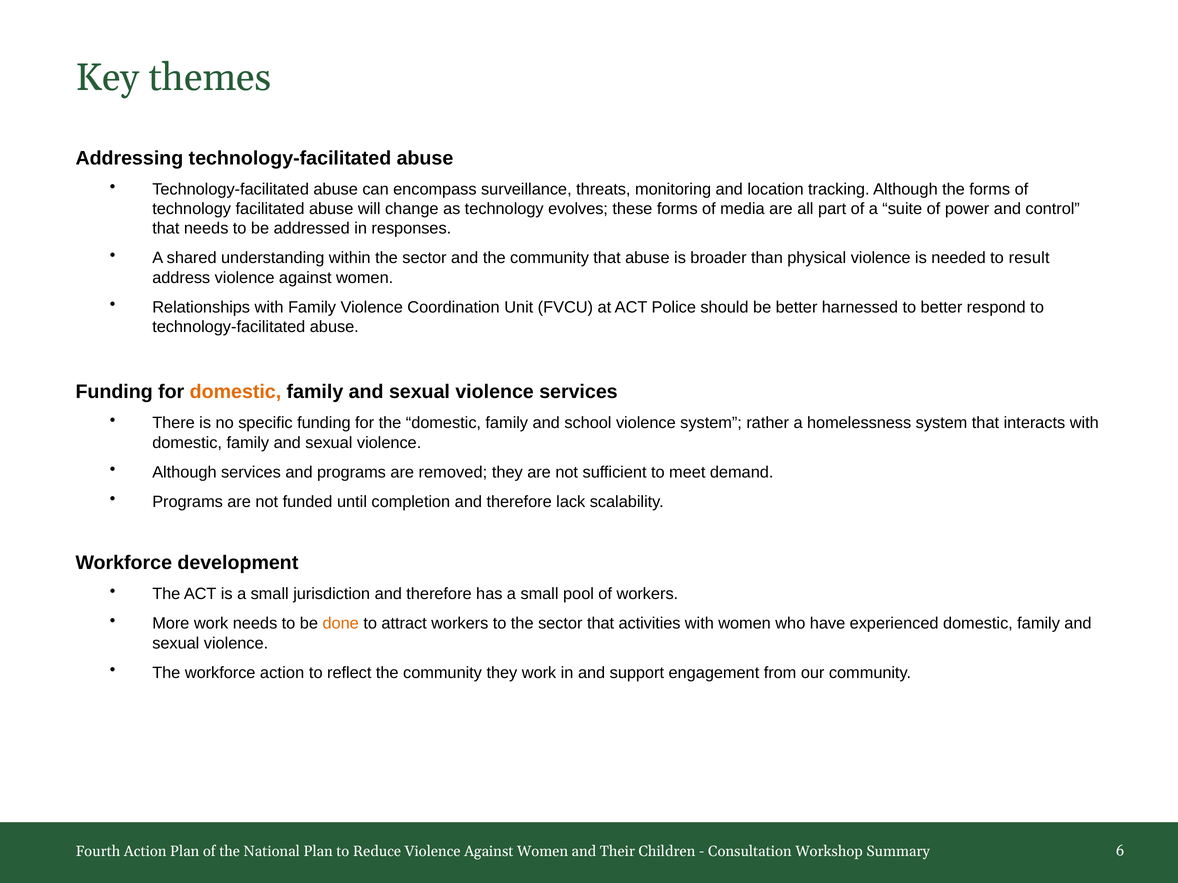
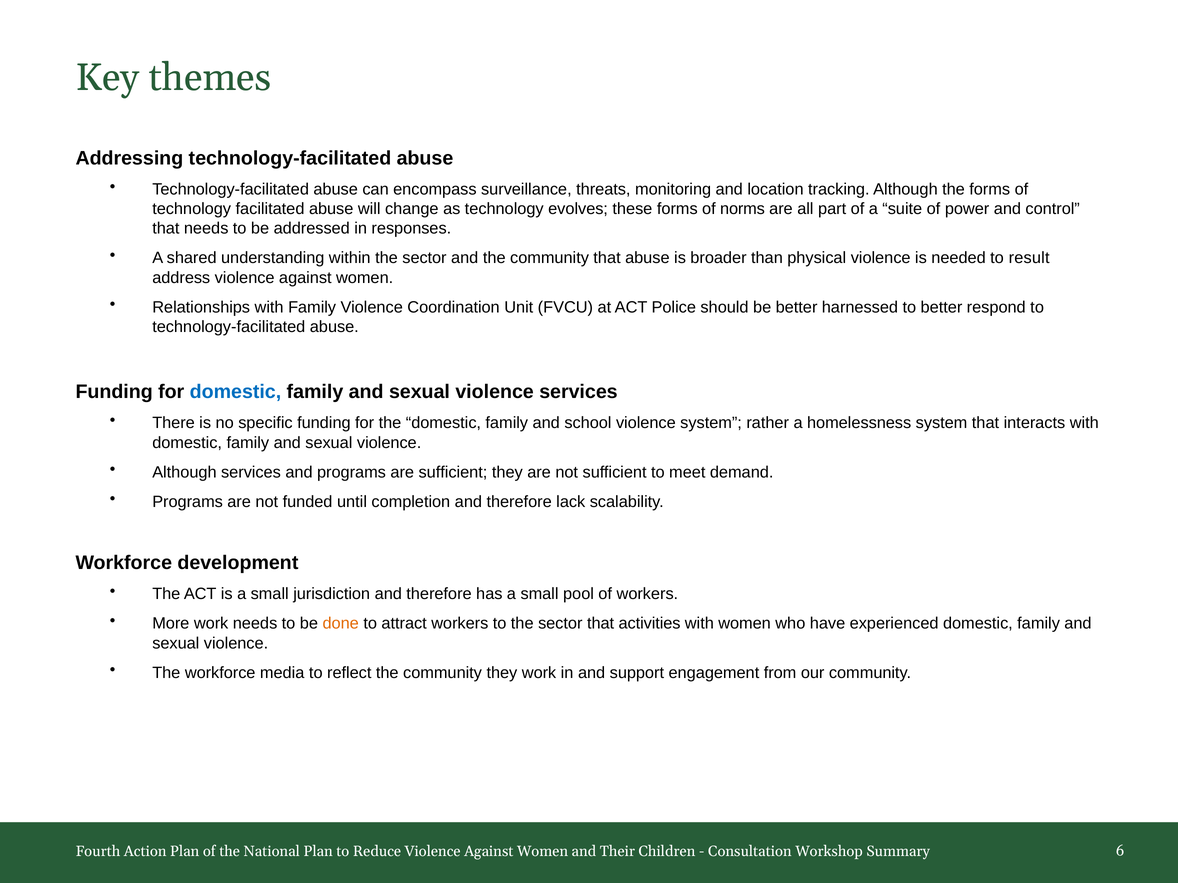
media: media -> norms (742, 209)
domestic colour: orange -> blue (235, 392)
are removed: removed -> sufficient (453, 472)
workforce action: action -> media (282, 673)
